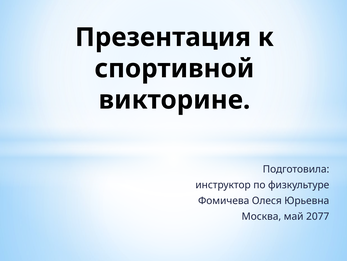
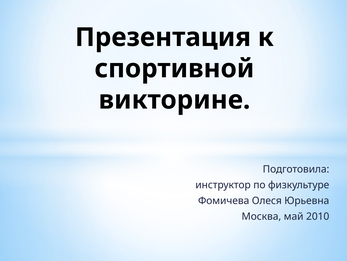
2077: 2077 -> 2010 (318, 216)
